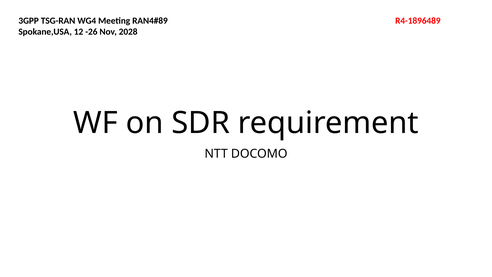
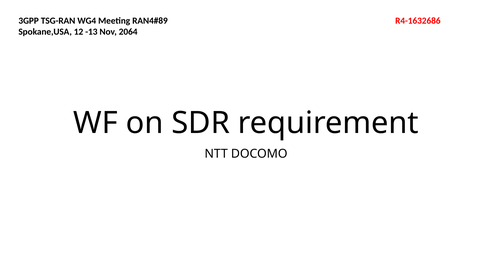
R4-1896489: R4-1896489 -> R4-1632686 (418, 21)
-26: -26 -> -13 (91, 32)
2028: 2028 -> 2064 (128, 32)
